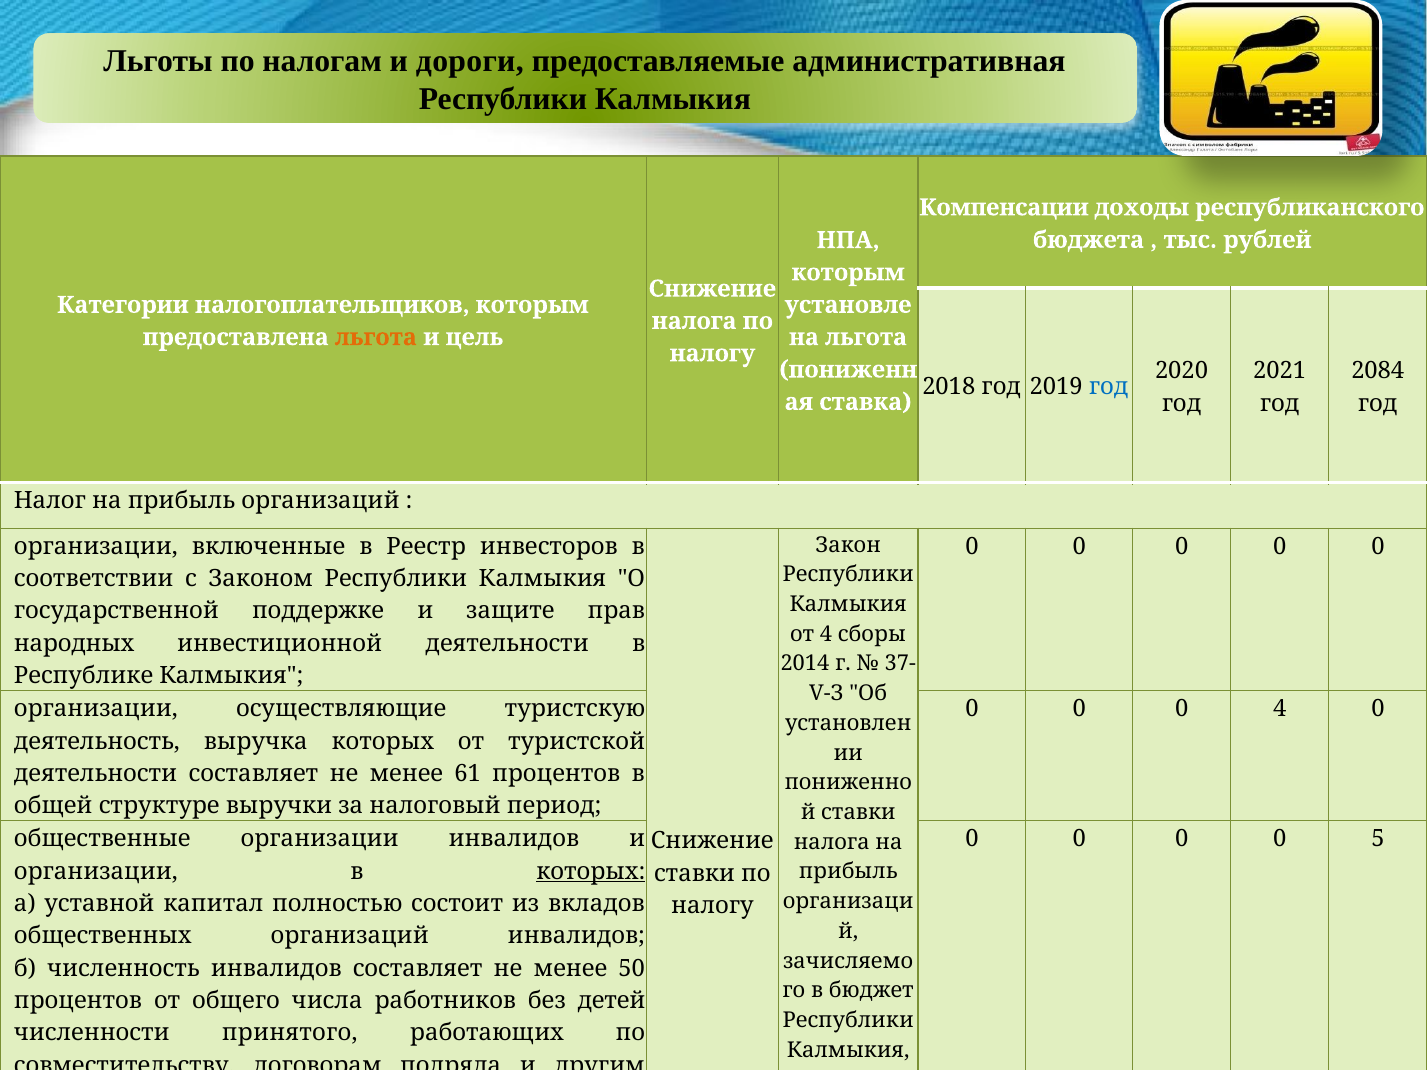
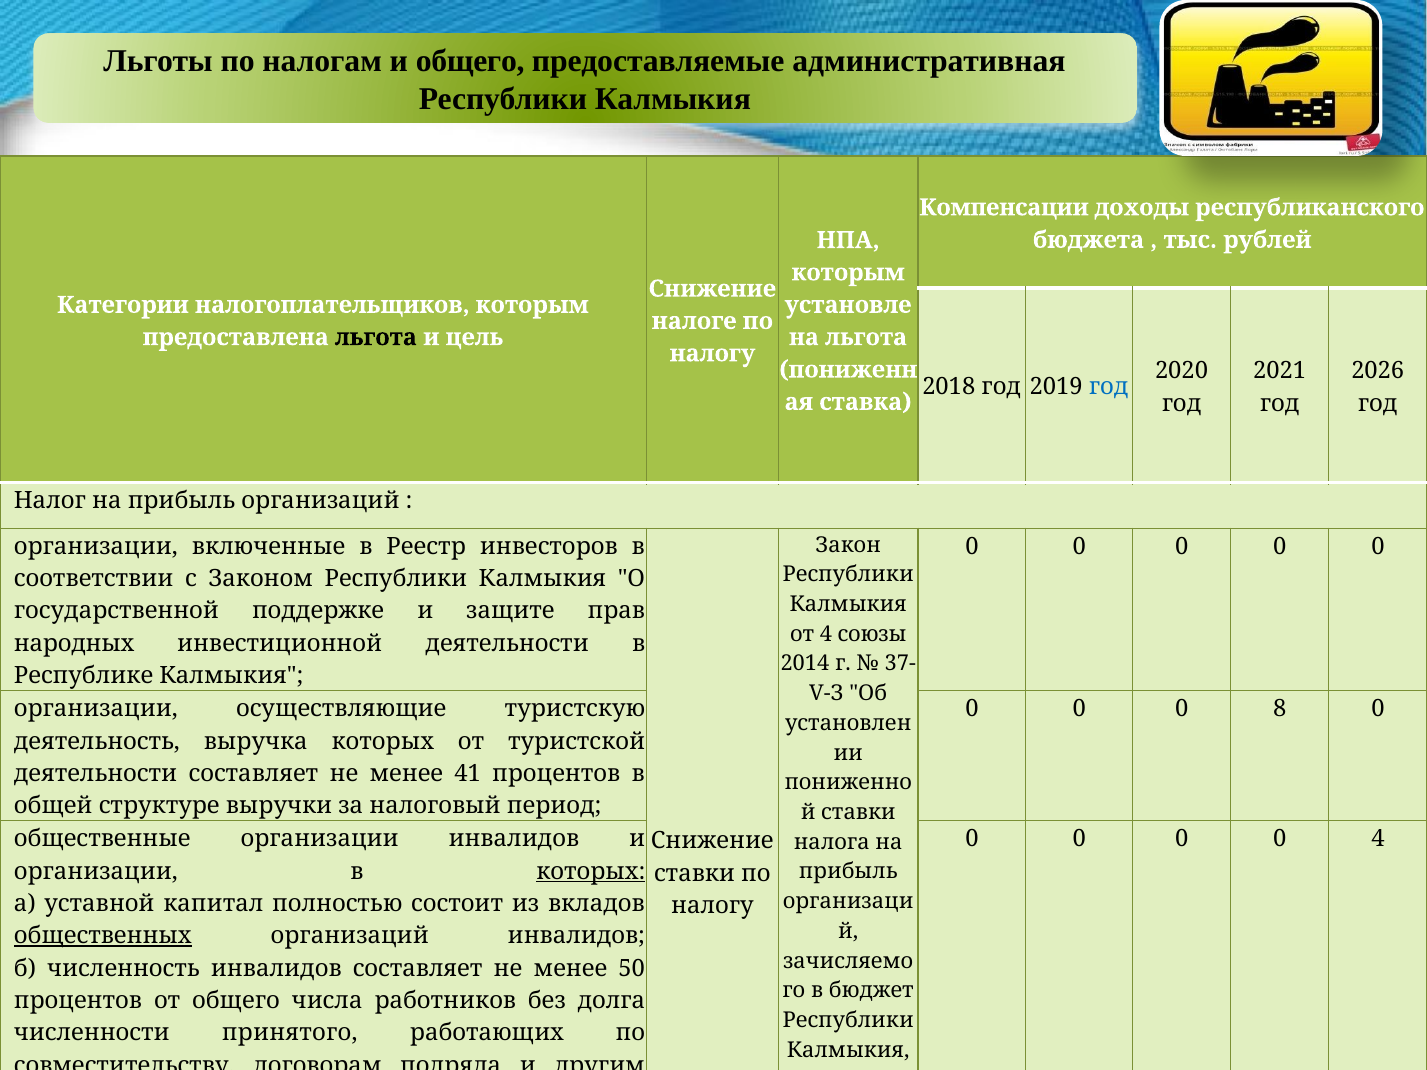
и дороги: дороги -> общего (470, 61)
налога: налога -> налоге (694, 321)
льгота colour: orange -> black (376, 337)
2084: 2084 -> 2026 (1378, 371)
сборы: сборы -> союзы (872, 634)
0 4: 4 -> 8 (1280, 709)
61: 61 -> 41 (468, 774)
0 5: 5 -> 4 (1378, 839)
общественных underline: none -> present (103, 936)
детей: детей -> долга (611, 1001)
